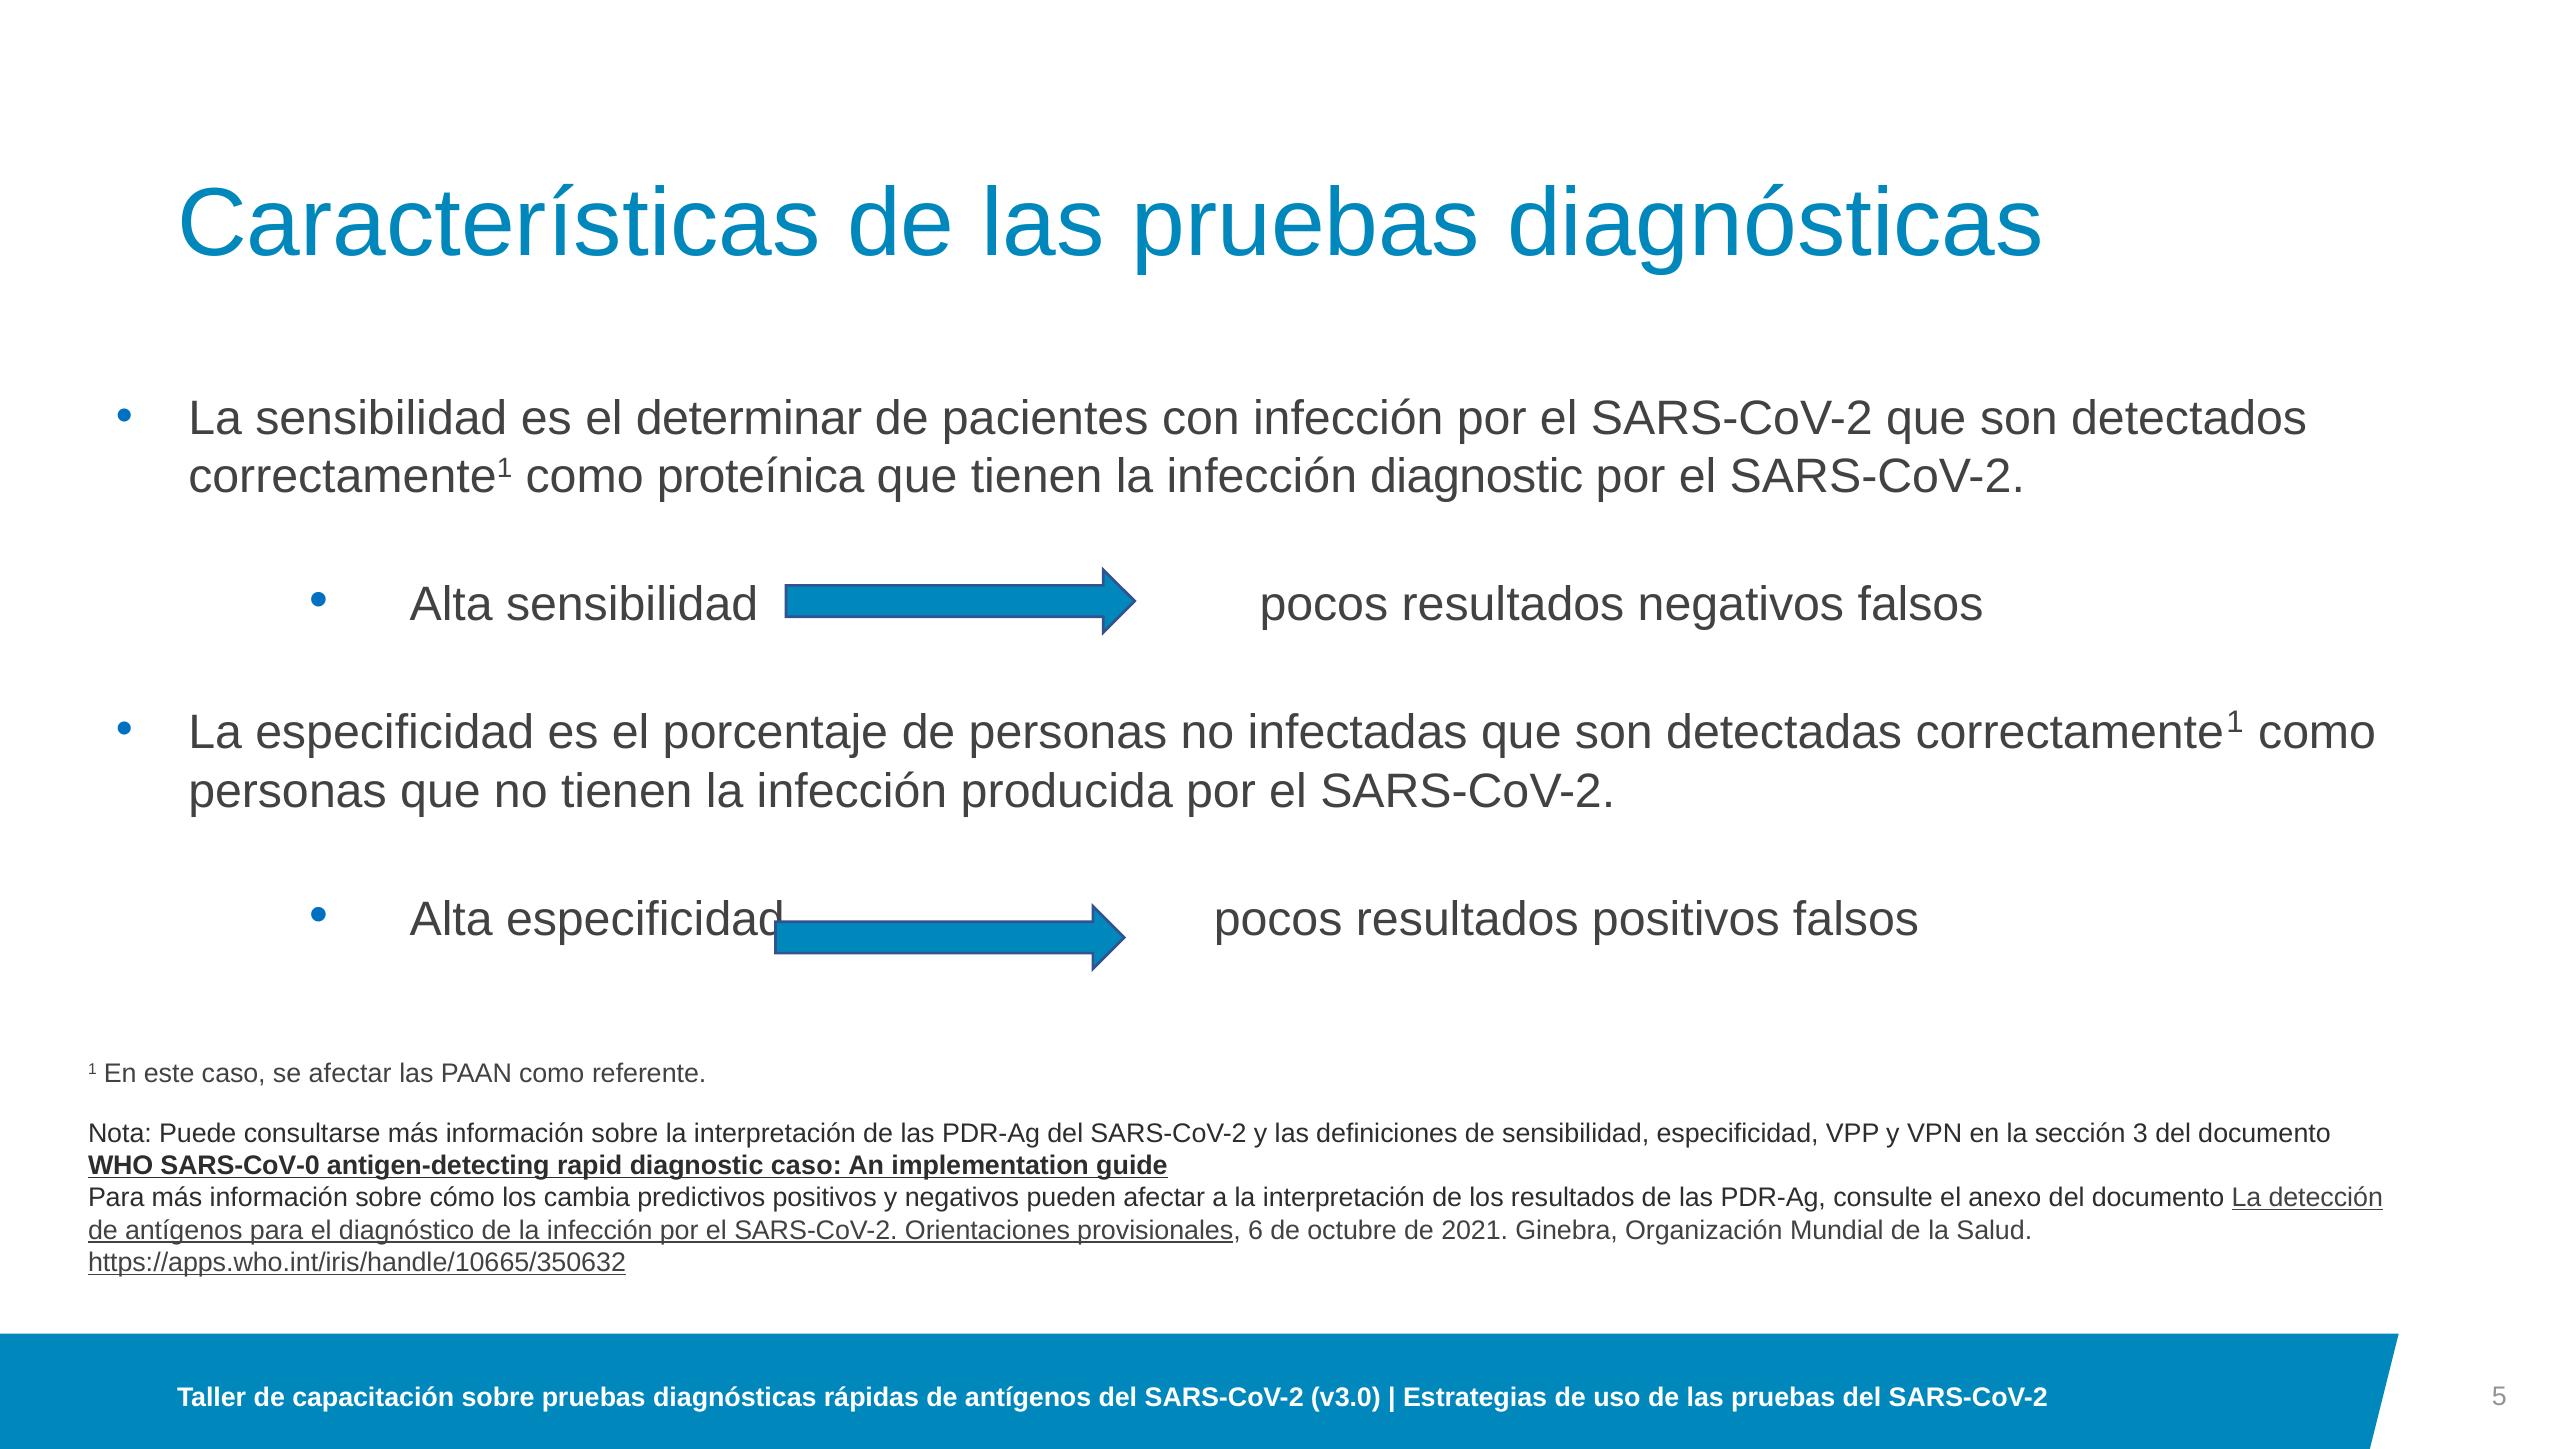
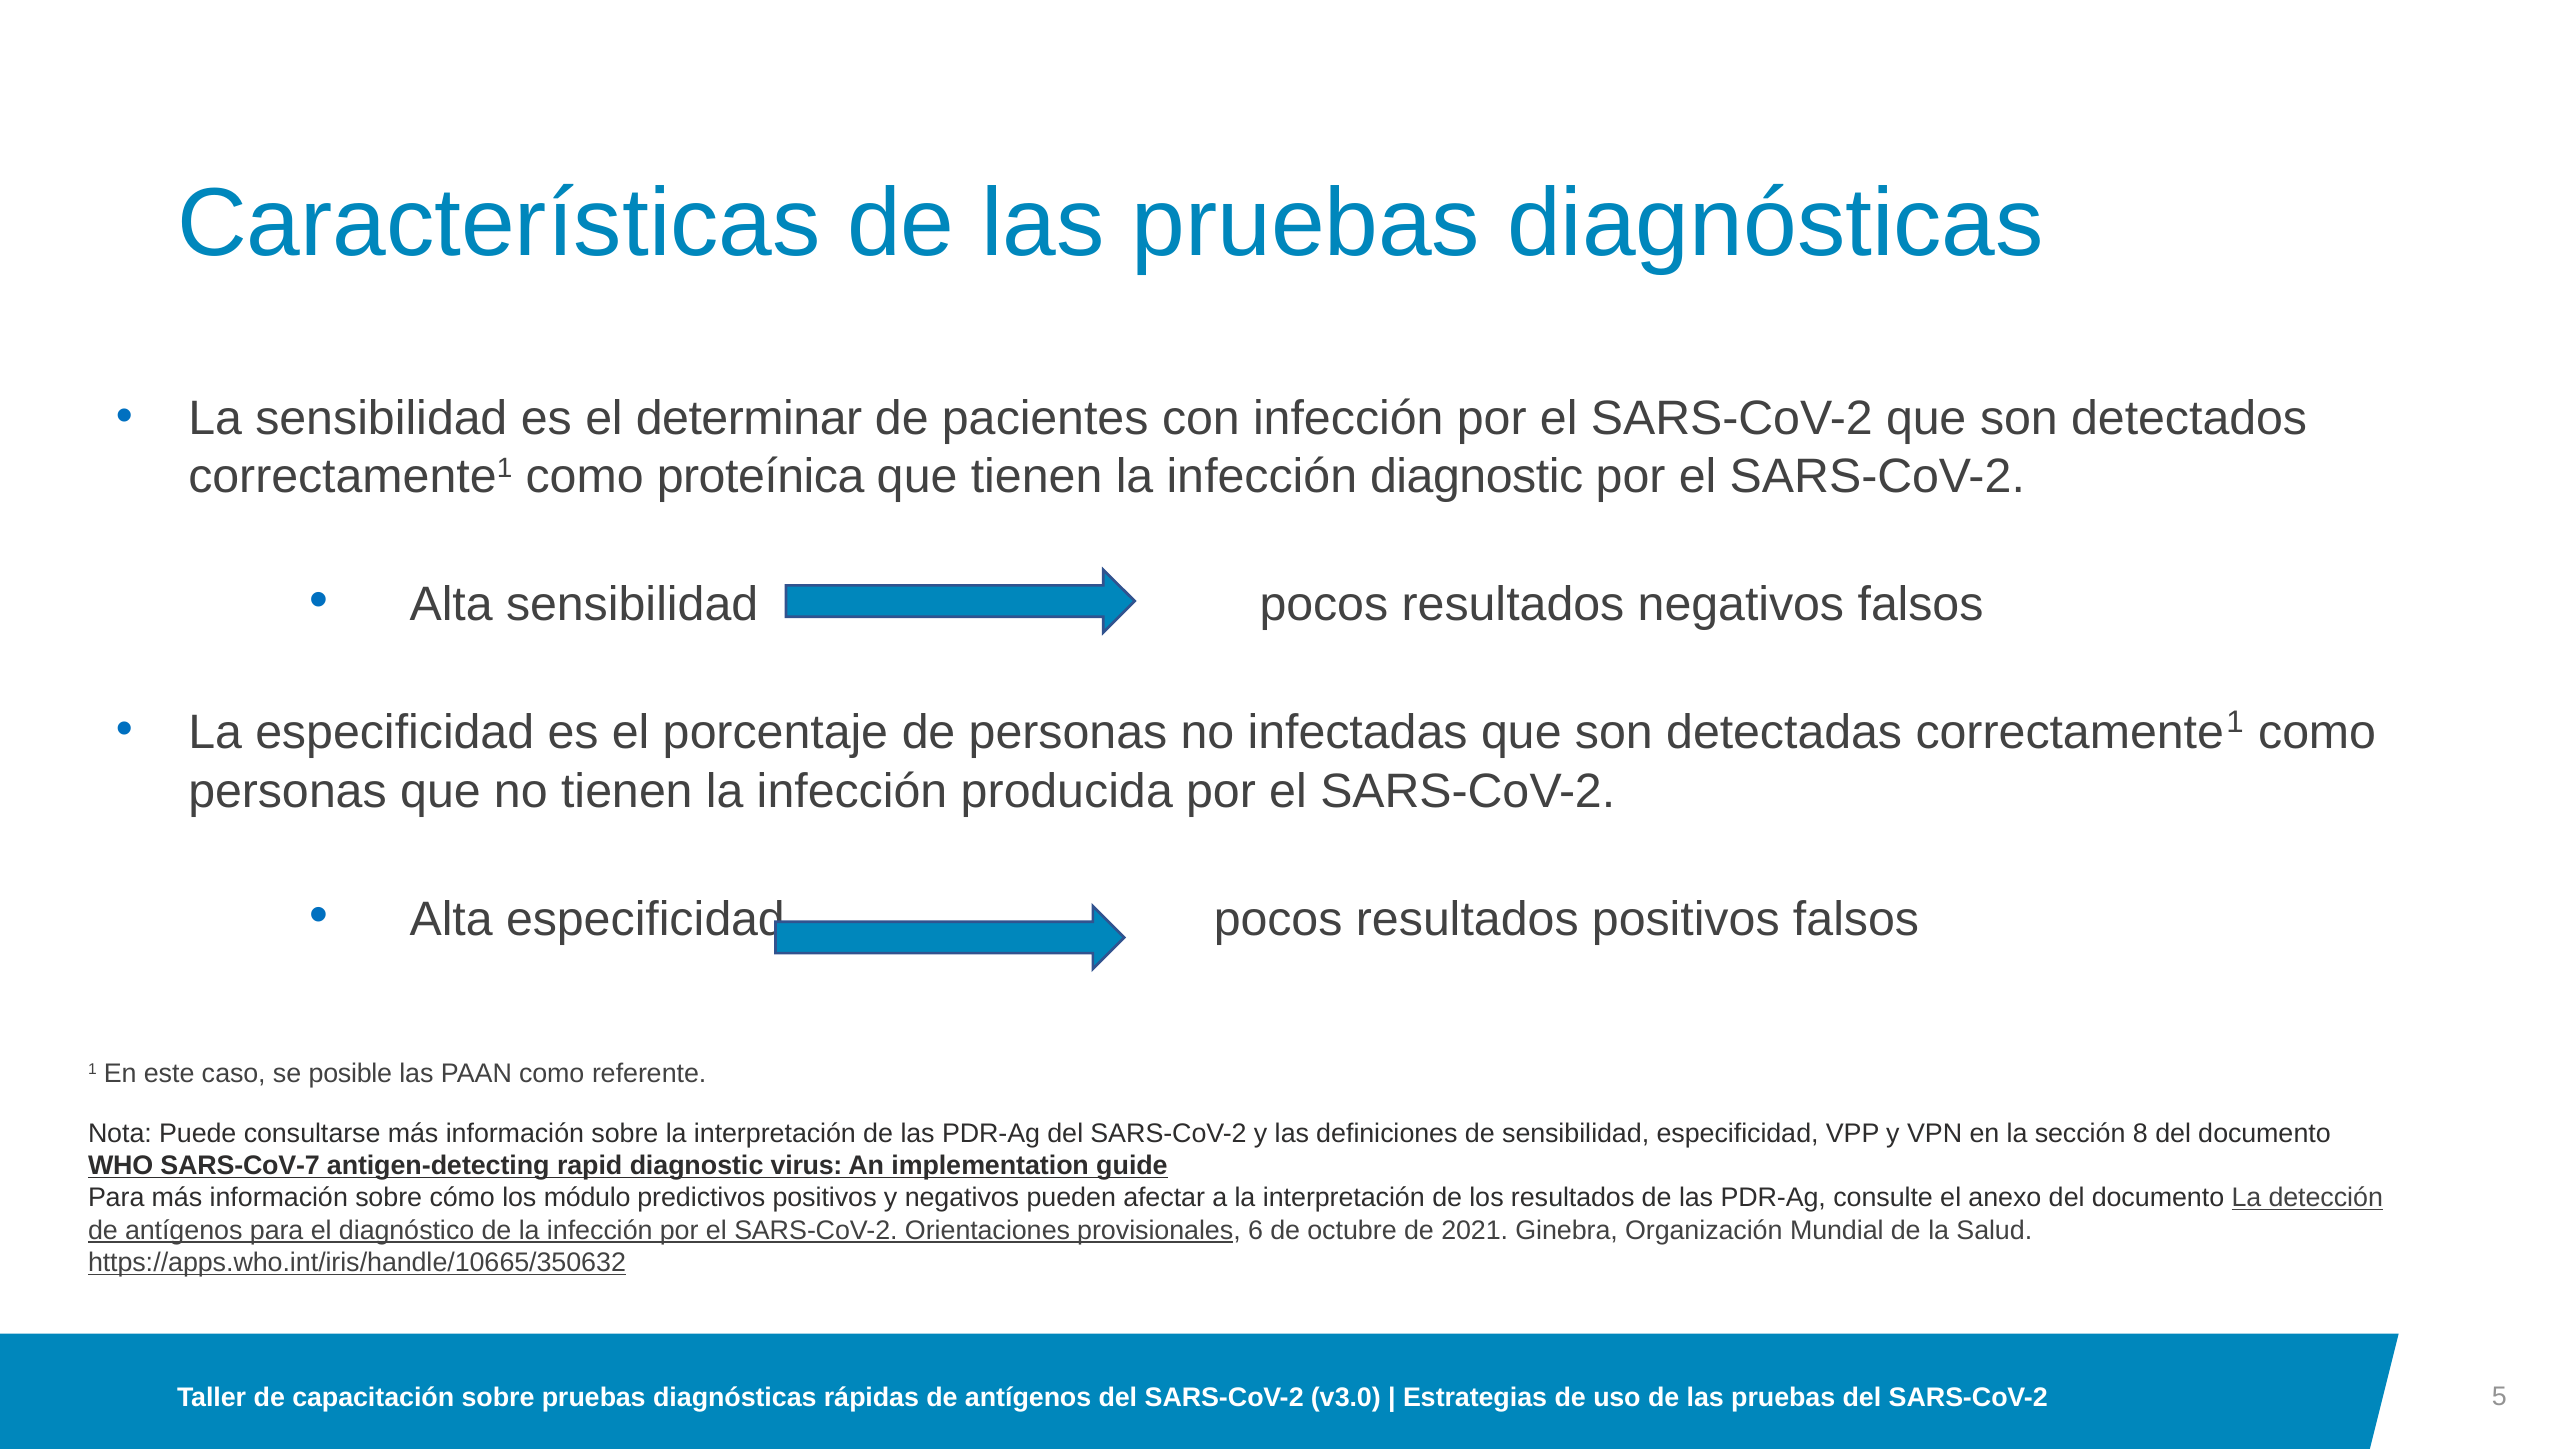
se afectar: afectar -> posible (350, 1074)
3: 3 -> 8 (2140, 1133)
SARS-CoV-0: SARS-CoV-0 -> SARS-CoV-7 (240, 1166)
diagnostic caso: caso -> virus (807, 1166)
cambia: cambia -> módulo (587, 1198)
